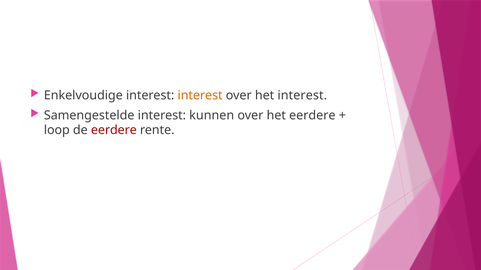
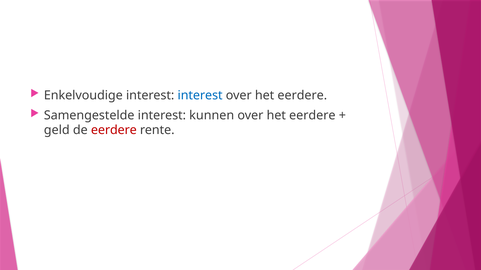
interest colour: orange -> blue (200, 95)
interest: interest -> eerdere (302, 95)
loop: loop -> geld (57, 130)
